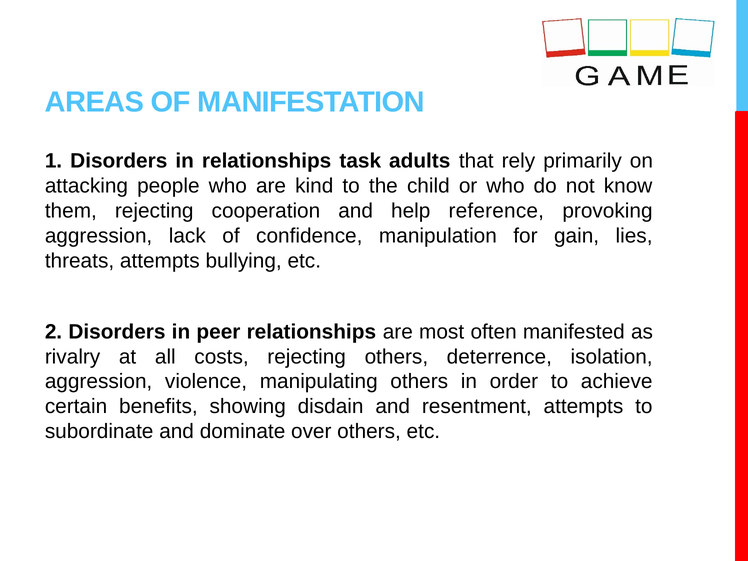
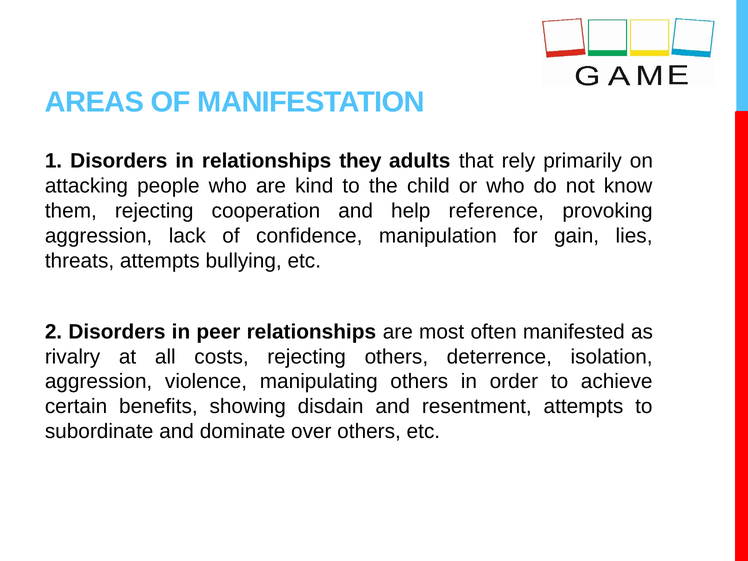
task: task -> they (360, 161)
